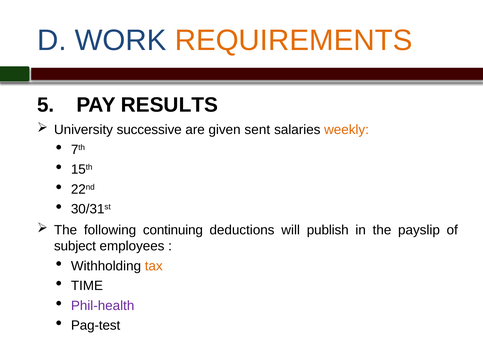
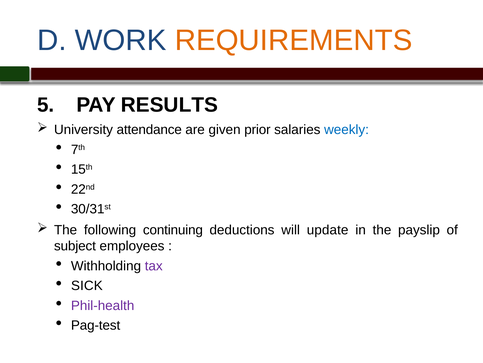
successive: successive -> attendance (149, 130)
sent: sent -> prior (257, 130)
weekly colour: orange -> blue (347, 130)
publish: publish -> update (328, 230)
tax colour: orange -> purple (154, 265)
TIME: TIME -> SICK (87, 285)
